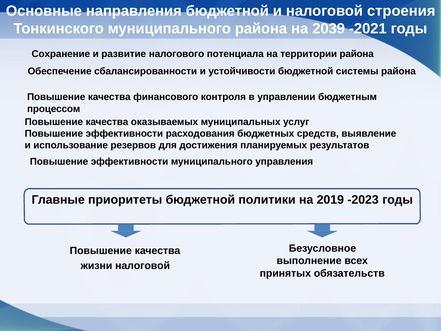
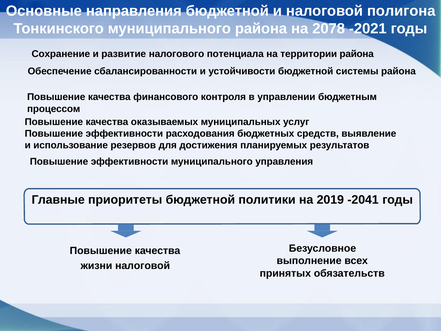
строения: строения -> полигона (401, 11)
2039: 2039 -> 2078 (329, 29)
-2023: -2023 -> -2041 (363, 200)
